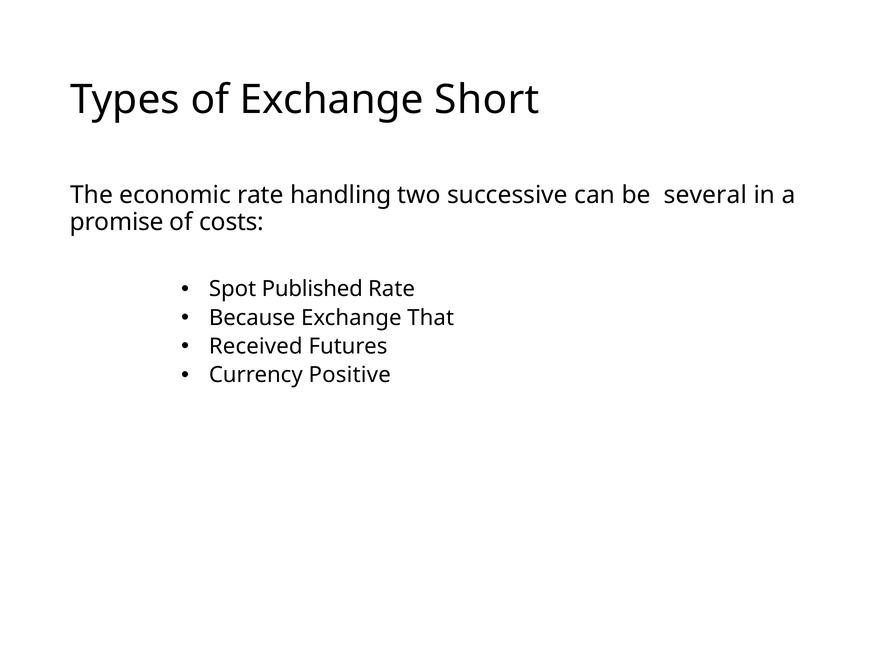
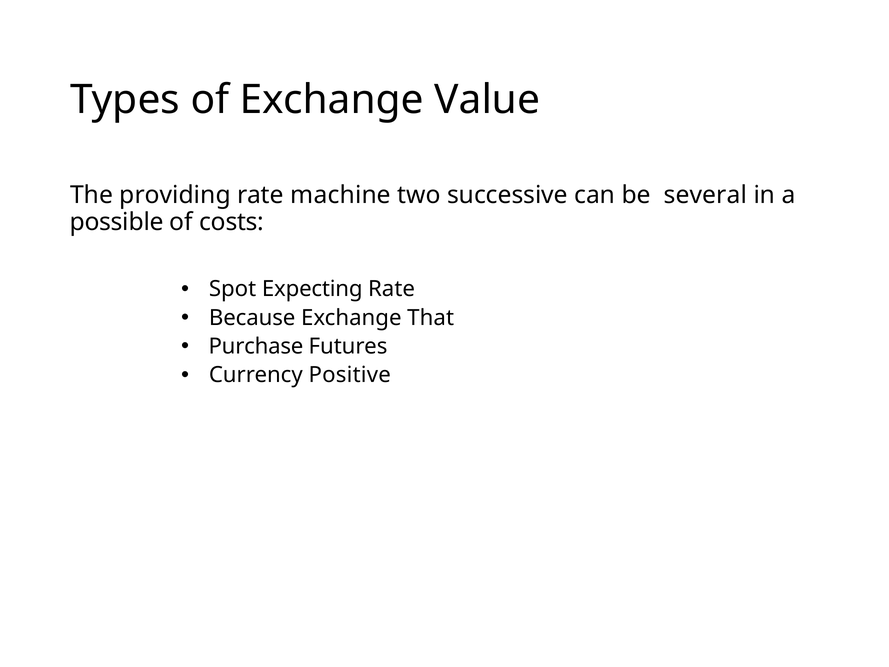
Short: Short -> Value (487, 100)
economic: economic -> providing (175, 195)
handling: handling -> machine (341, 195)
promise: promise -> possible (117, 222)
Published: Published -> Expecting (312, 289)
Received: Received -> Purchase (256, 346)
